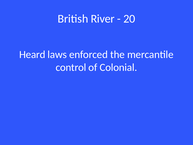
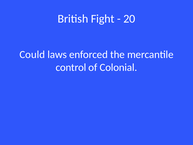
River: River -> Fight (103, 19)
Heard: Heard -> Could (32, 54)
